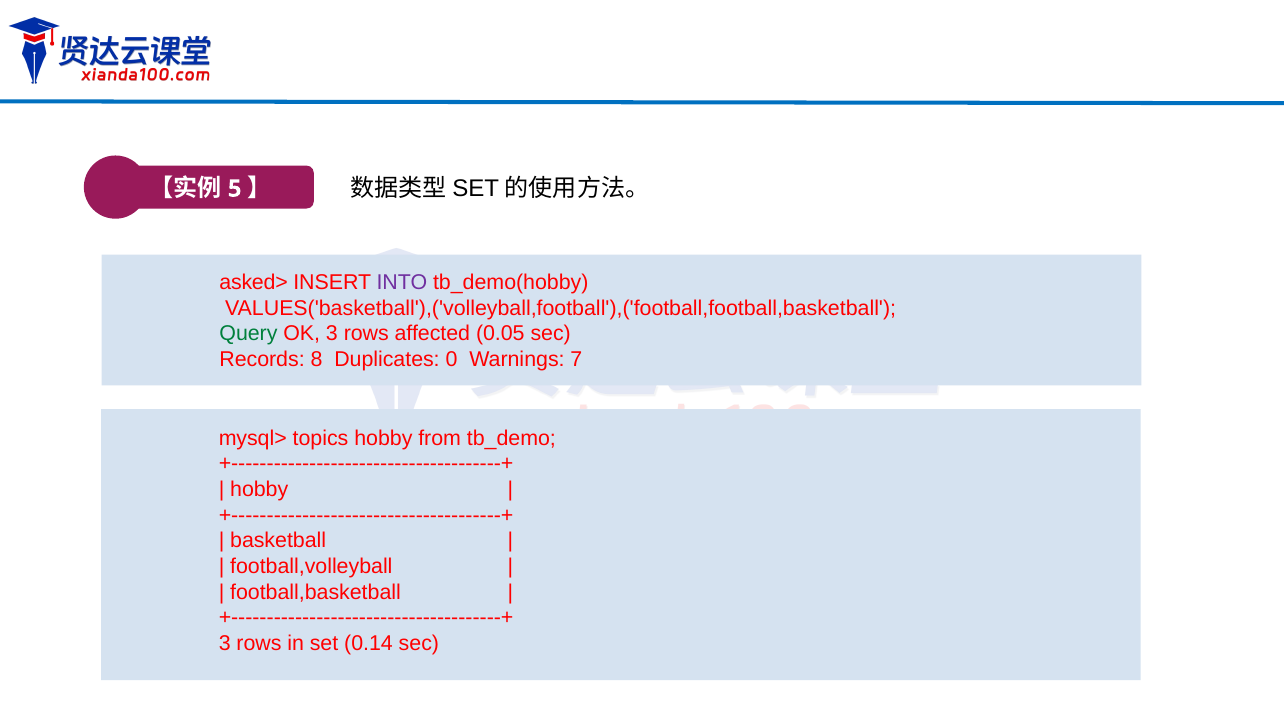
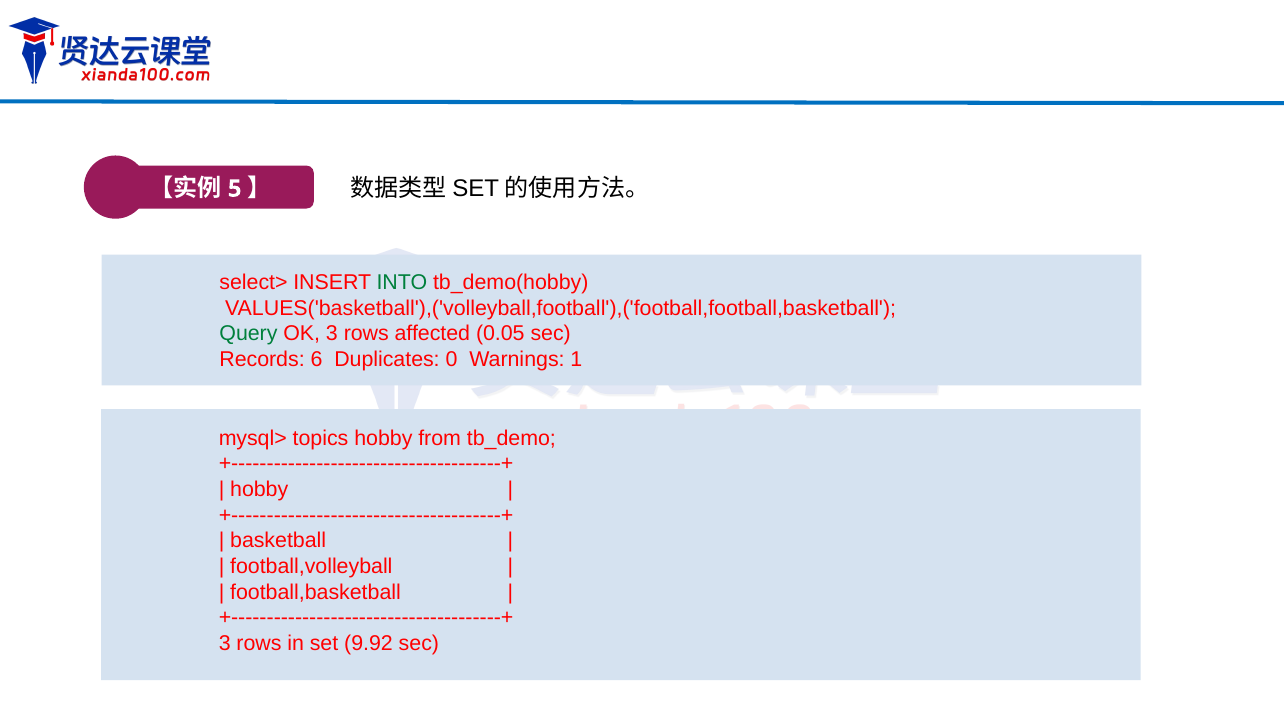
asked>: asked> -> select> (253, 283)
INTO colour: purple -> green (402, 283)
8: 8 -> 6 (317, 360)
7: 7 -> 1 (576, 360)
0.14: 0.14 -> 9.92 (368, 643)
